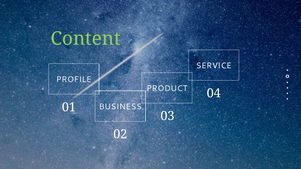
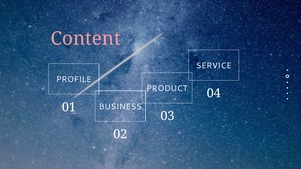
Content colour: light green -> pink (86, 39)
